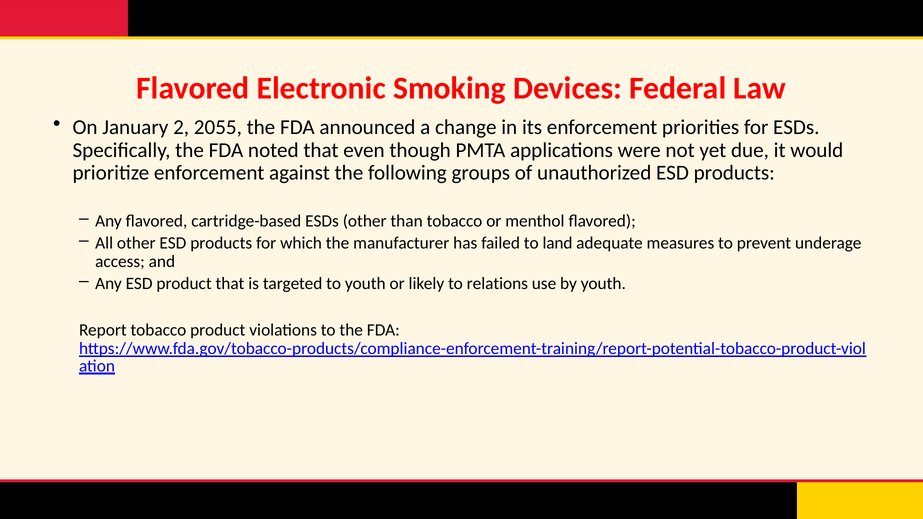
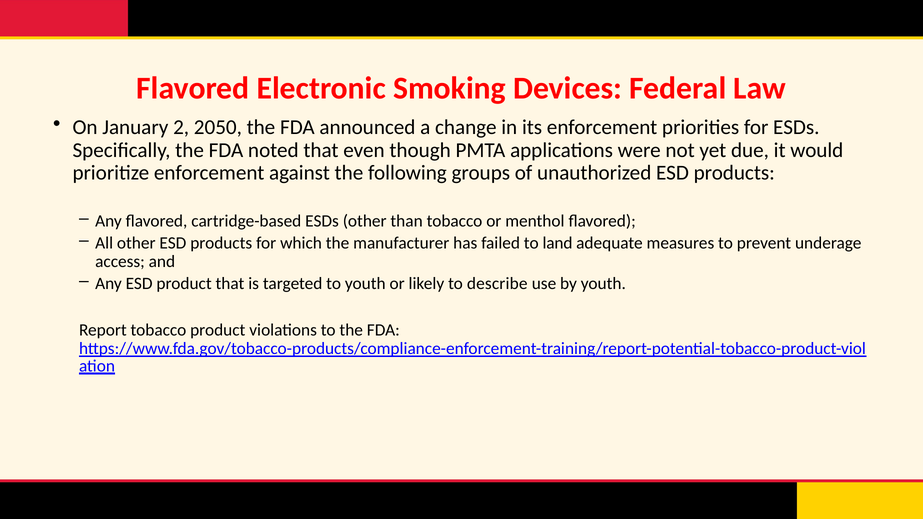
2055: 2055 -> 2050 (218, 127)
relations: relations -> describe (497, 284)
